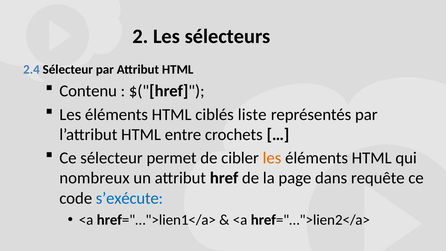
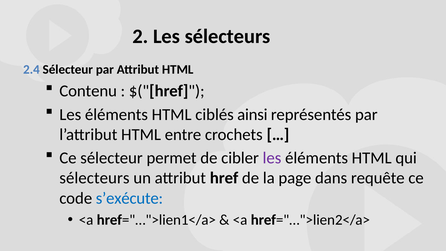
liste: liste -> ainsi (252, 114)
les colour: orange -> purple (272, 158)
nombreux: nombreux -> sélecteurs (94, 178)
